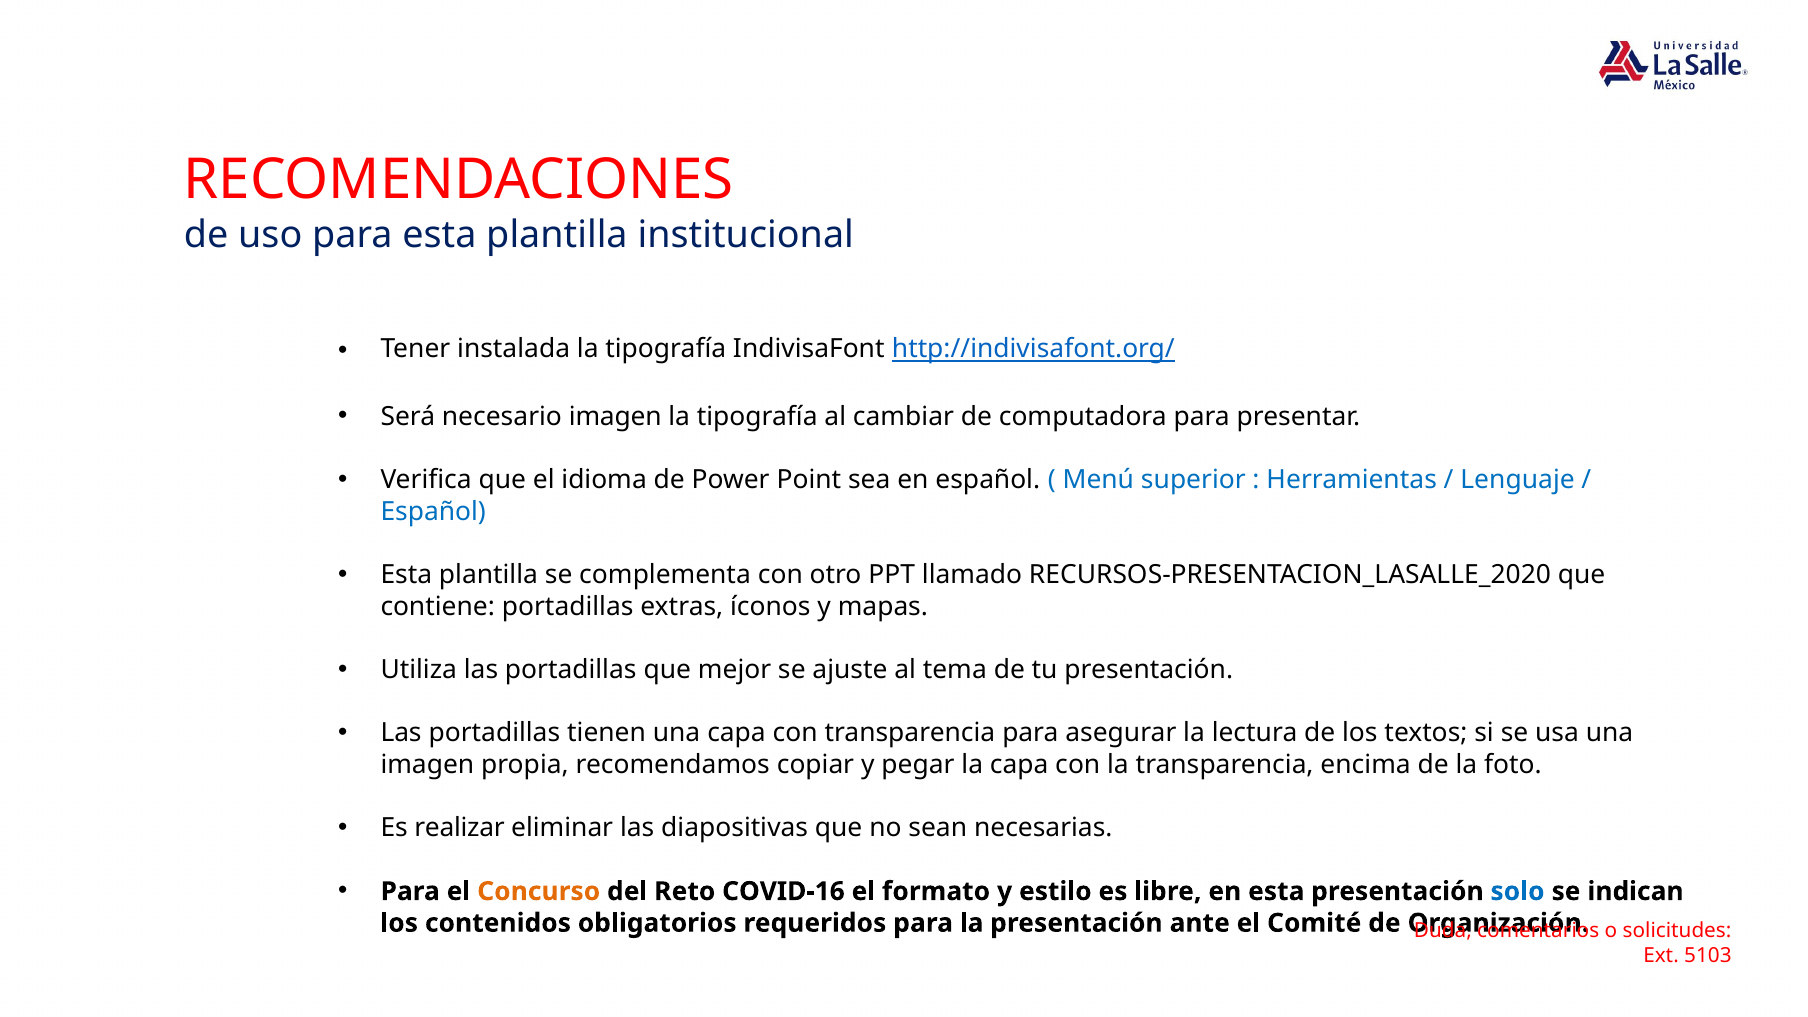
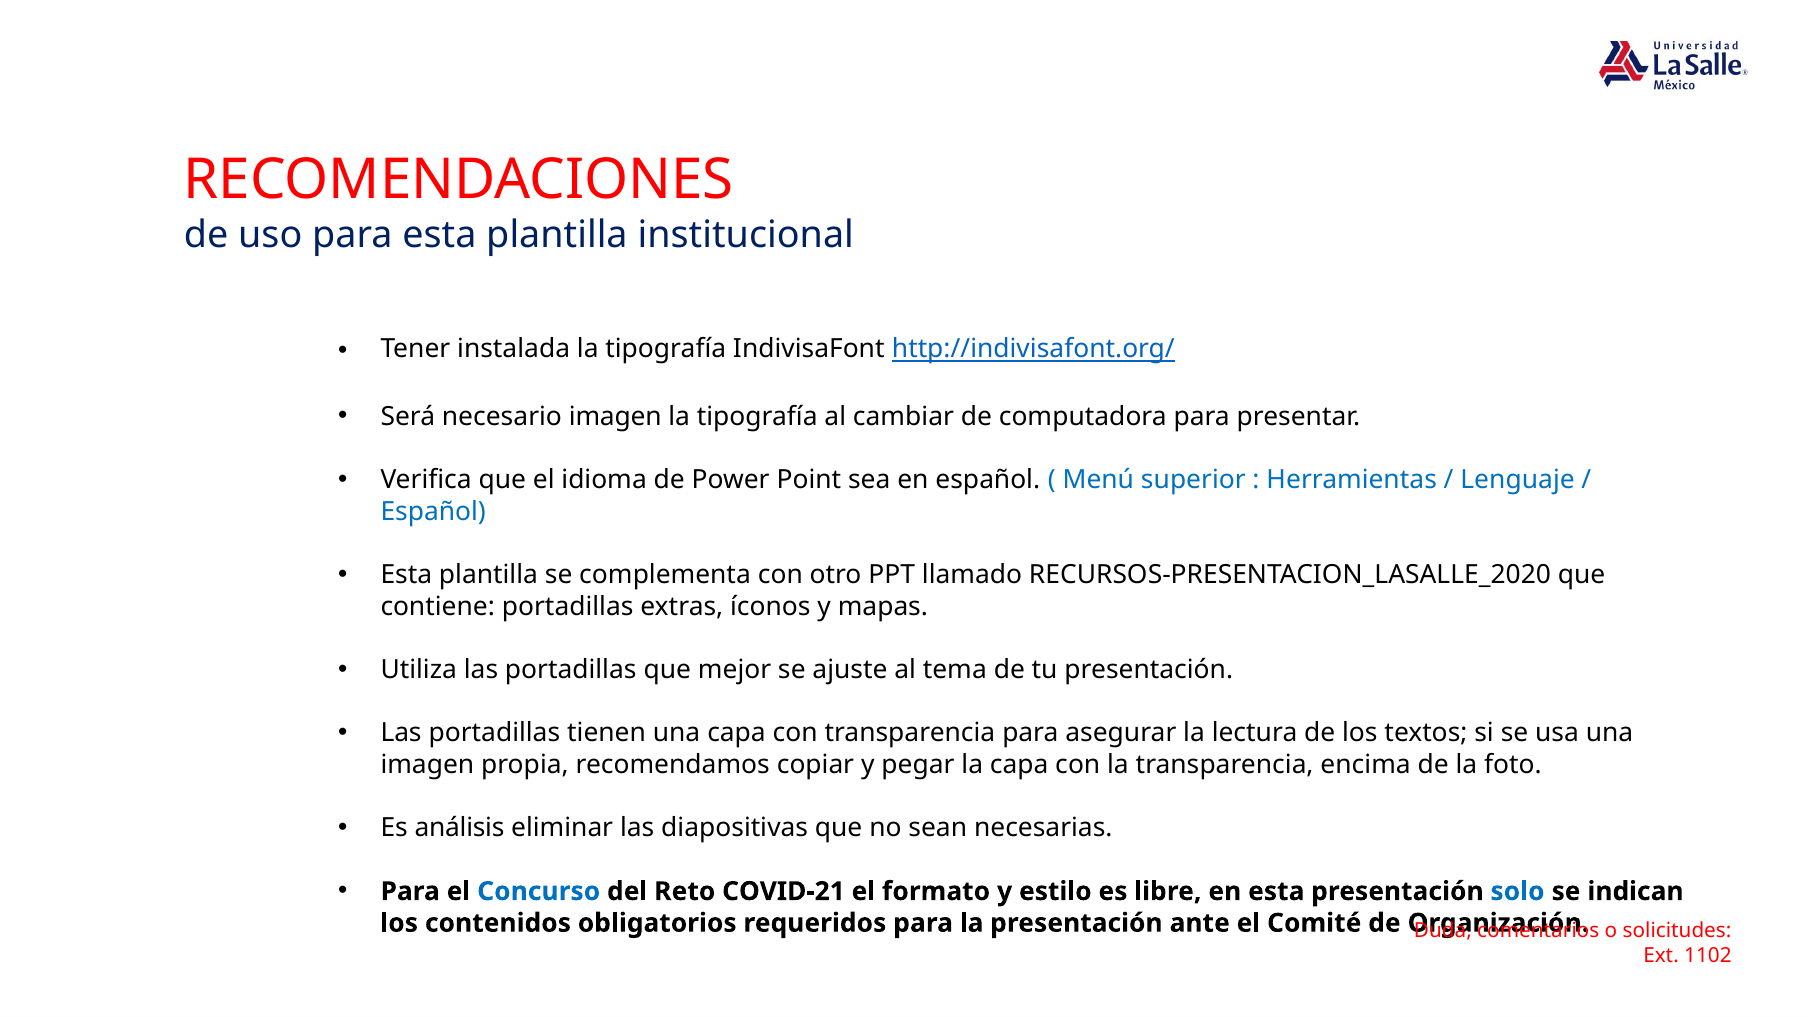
realizar: realizar -> análisis (460, 828)
Concurso colour: orange -> blue (539, 891)
COVID-16: COVID-16 -> COVID-21 (783, 891)
5103: 5103 -> 1102 (1708, 955)
